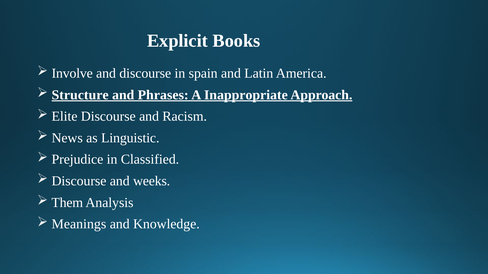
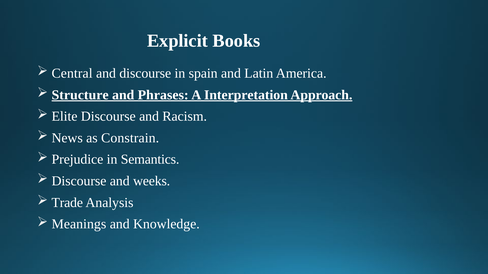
Involve: Involve -> Central (72, 73)
Inappropriate: Inappropriate -> Interpretation (246, 95)
Linguistic: Linguistic -> Constrain (130, 138)
Classified: Classified -> Semantics (150, 160)
Them: Them -> Trade (67, 203)
